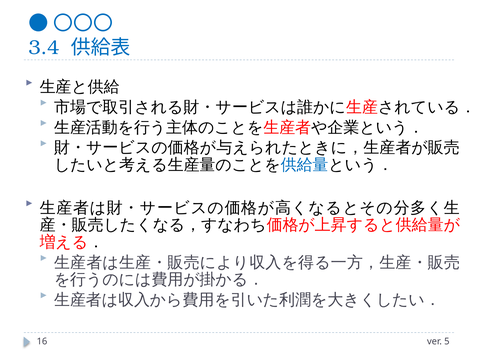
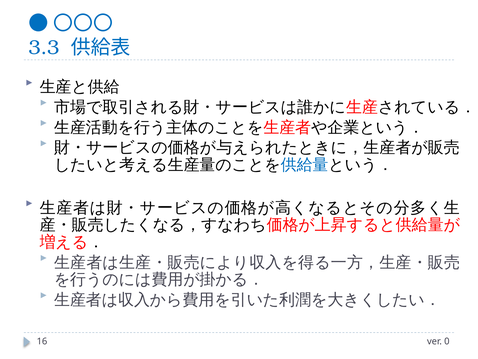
3.4: 3.4 -> 3.3 (44, 48)
5: 5 -> 0 (447, 341)
